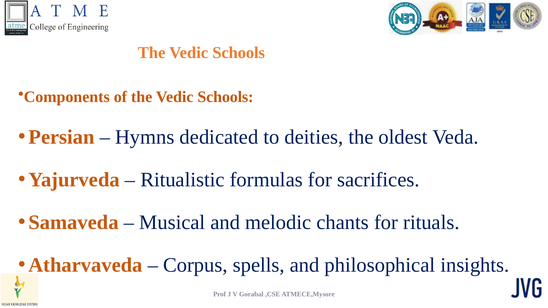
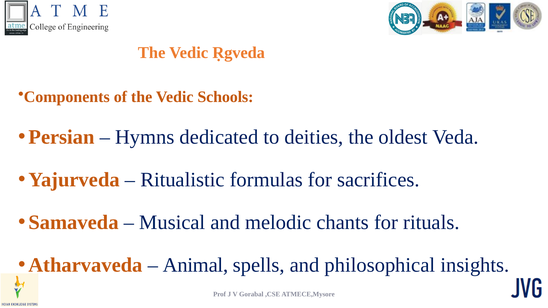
Schools: Schools -> Ṛgveda (239, 53)
Corpus: Corpus -> Animal (195, 265)
